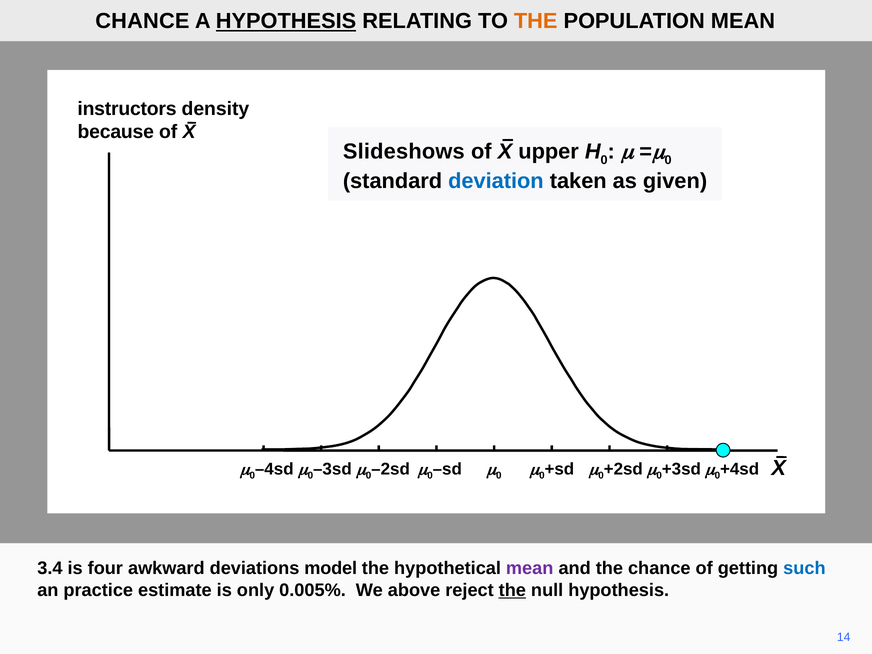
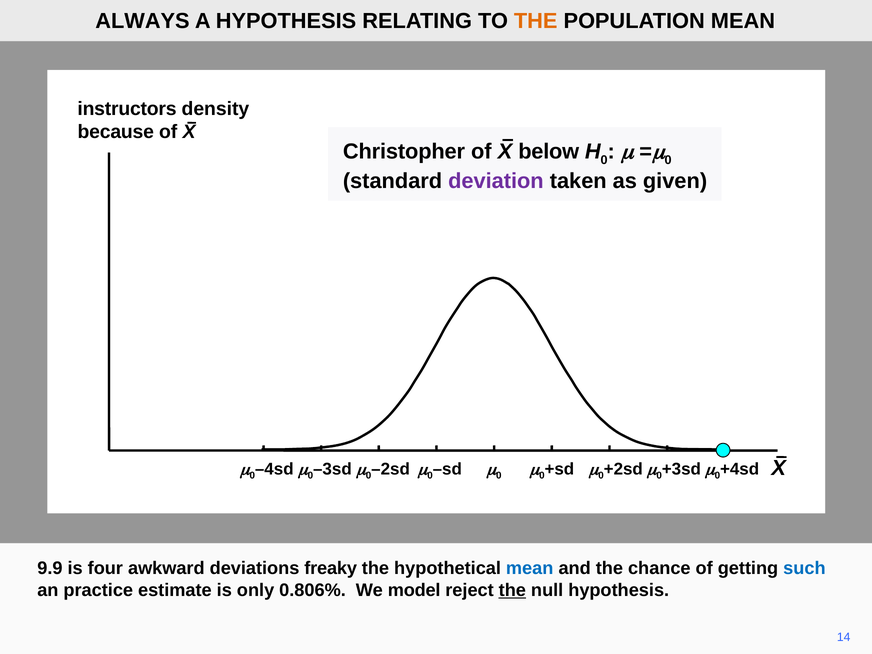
CHANCE: CHANCE -> ALWAYS (142, 21)
HYPOTHESIS underline: present -> none (286, 21)
Slideshows: Slideshows -> Christopher (404, 151)
upper: upper -> below (549, 151)
deviation colour: blue -> purple (496, 181)
3.4: 3.4 -> 9.9 (50, 568)
model: model -> freaky (331, 568)
mean colour: purple -> blue (530, 568)
0.005%: 0.005% -> 0.806% (313, 590)
above: above -> model (414, 590)
